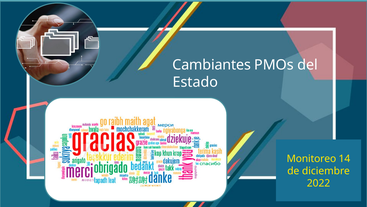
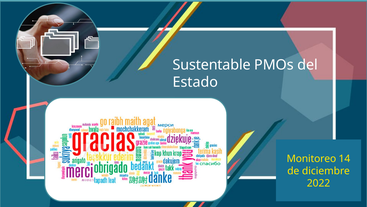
Cambiantes: Cambiantes -> Sustentable (212, 65)
